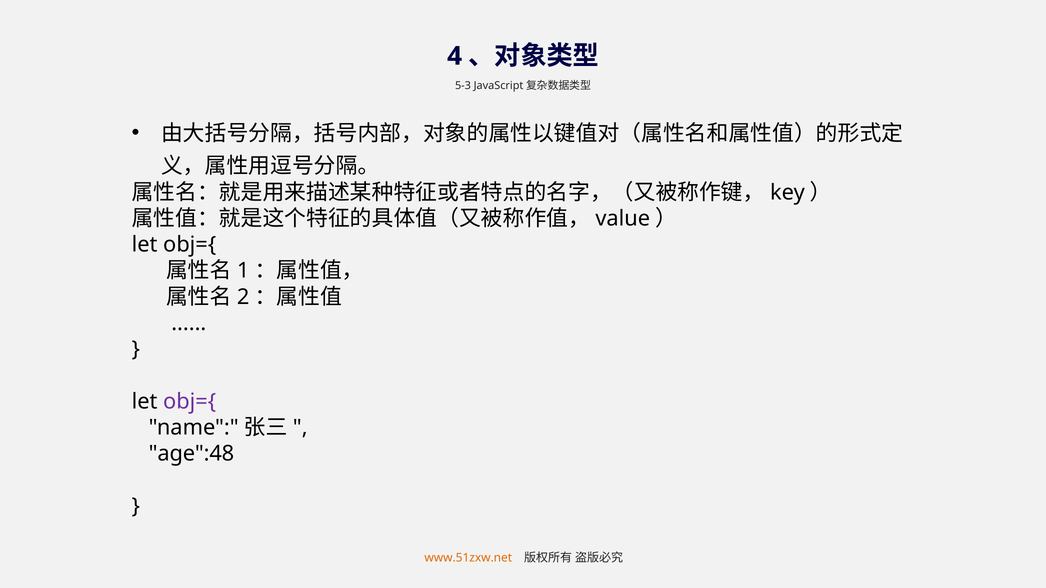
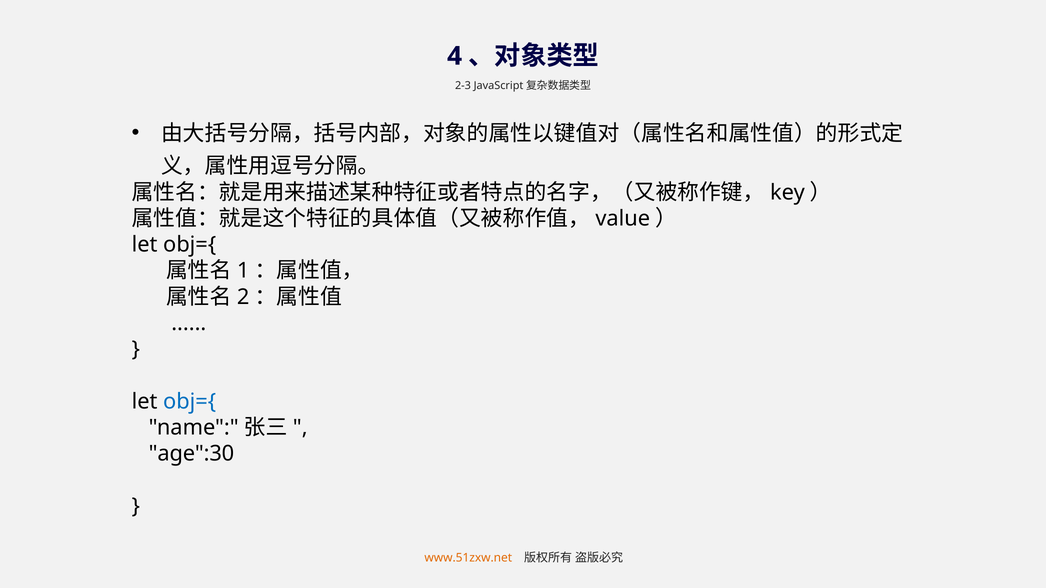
5-3: 5-3 -> 2-3 (463, 86)
obj={ colour: purple -> blue (190, 402)
age":48: age":48 -> age":30 (191, 454)
